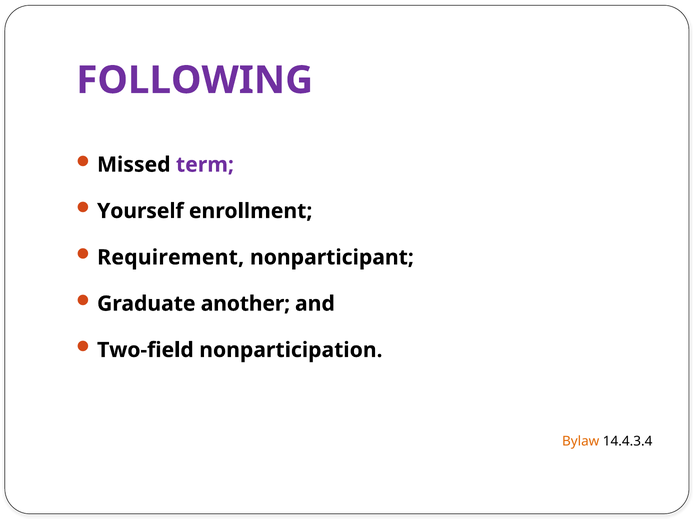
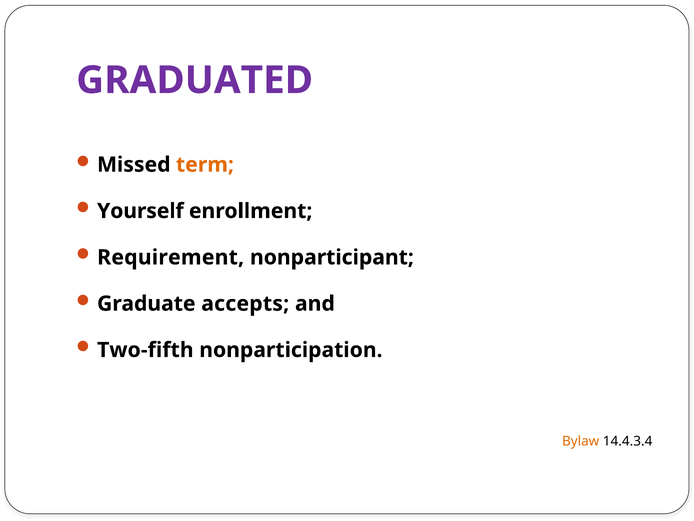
FOLLOWING: FOLLOWING -> GRADUATED (195, 80)
term colour: purple -> orange (205, 165)
another: another -> accepts (245, 303)
Two-field: Two-field -> Two-fifth (145, 350)
